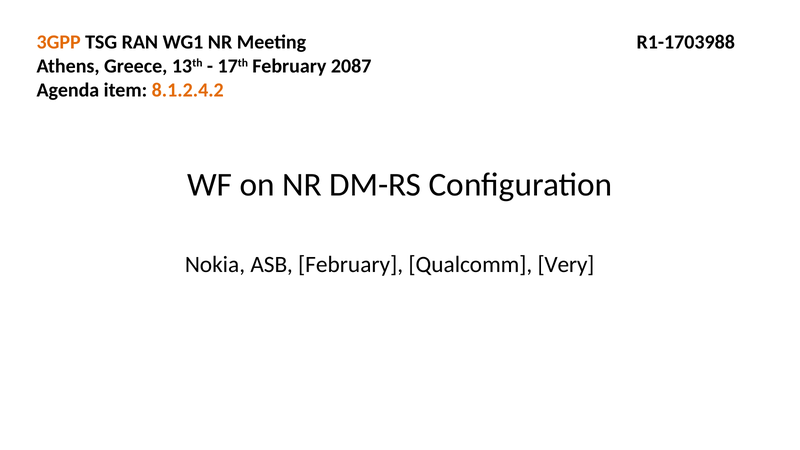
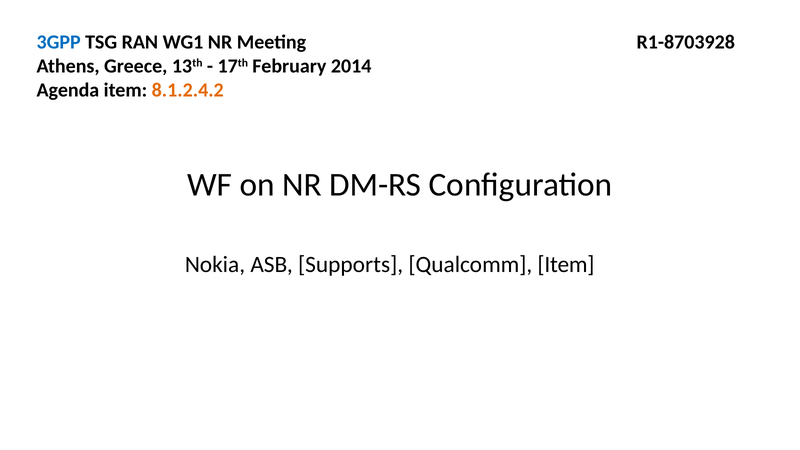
3GPP colour: orange -> blue (59, 42)
R1-1703988: R1-1703988 -> R1-8703928 (686, 42)
2087: 2087 -> 2014 (351, 66)
ASB February: February -> Supports (351, 265)
Qualcomm Very: Very -> Item (566, 265)
